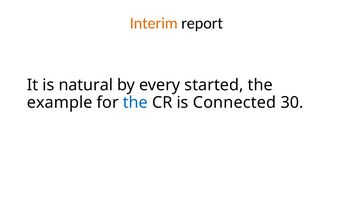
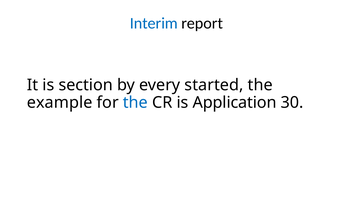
Interim colour: orange -> blue (154, 23)
natural: natural -> section (86, 85)
Connected: Connected -> Application (235, 102)
